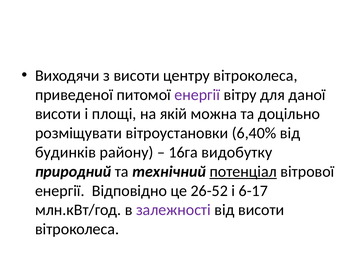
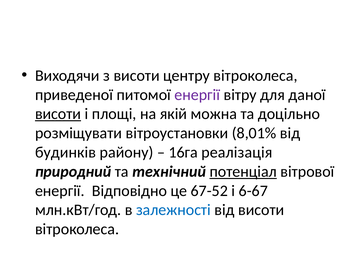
висоти underline: none -> present (58, 114)
6,40%: 6,40% -> 8,01% (254, 133)
видобутку: видобутку -> реалізація (237, 152)
26-52: 26-52 -> 67-52 (209, 190)
6-17: 6-17 -> 6-67 (253, 190)
залежності colour: purple -> blue (173, 209)
